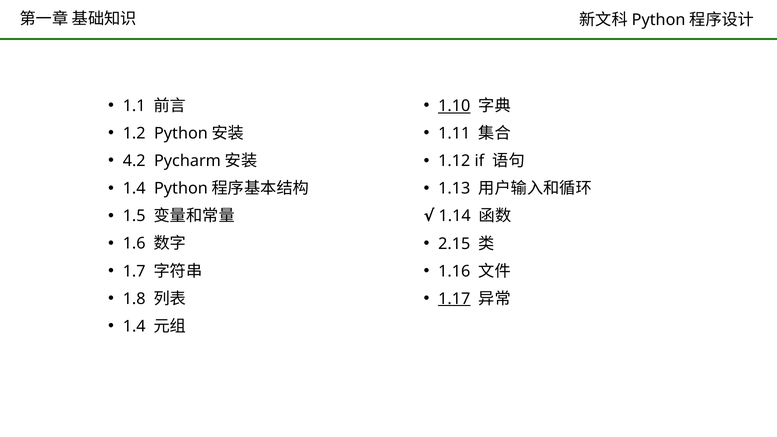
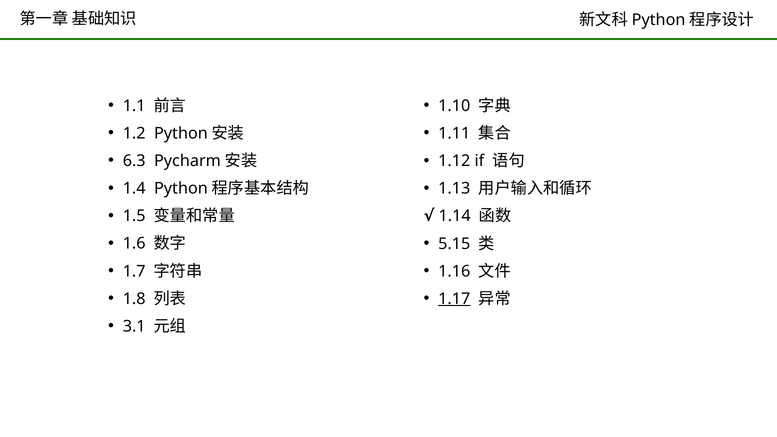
1.10 underline: present -> none (454, 106)
4.2: 4.2 -> 6.3 (134, 161)
2.15: 2.15 -> 5.15 (454, 244)
1.4: 1.4 -> 3.1 (134, 326)
